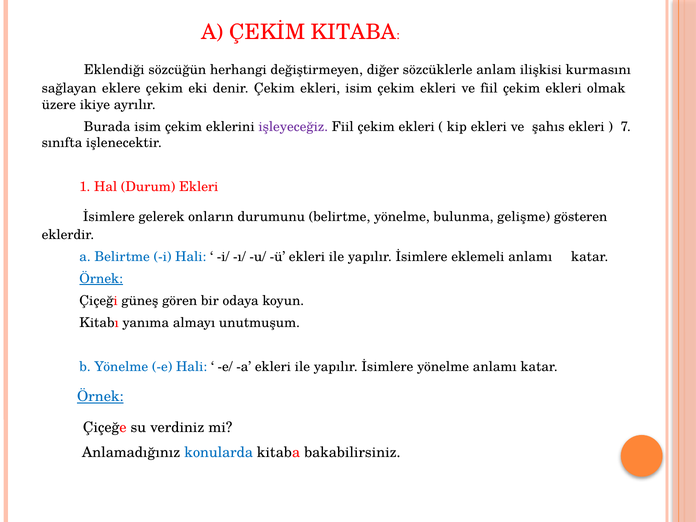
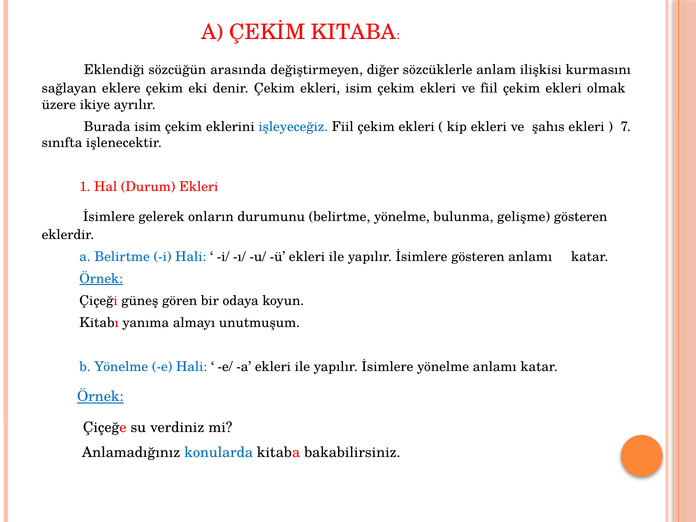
herhangi: herhangi -> arasında (238, 70)
işleyeceğiz colour: purple -> blue (293, 127)
İsimlere eklemeli: eklemeli -> gösteren (478, 257)
